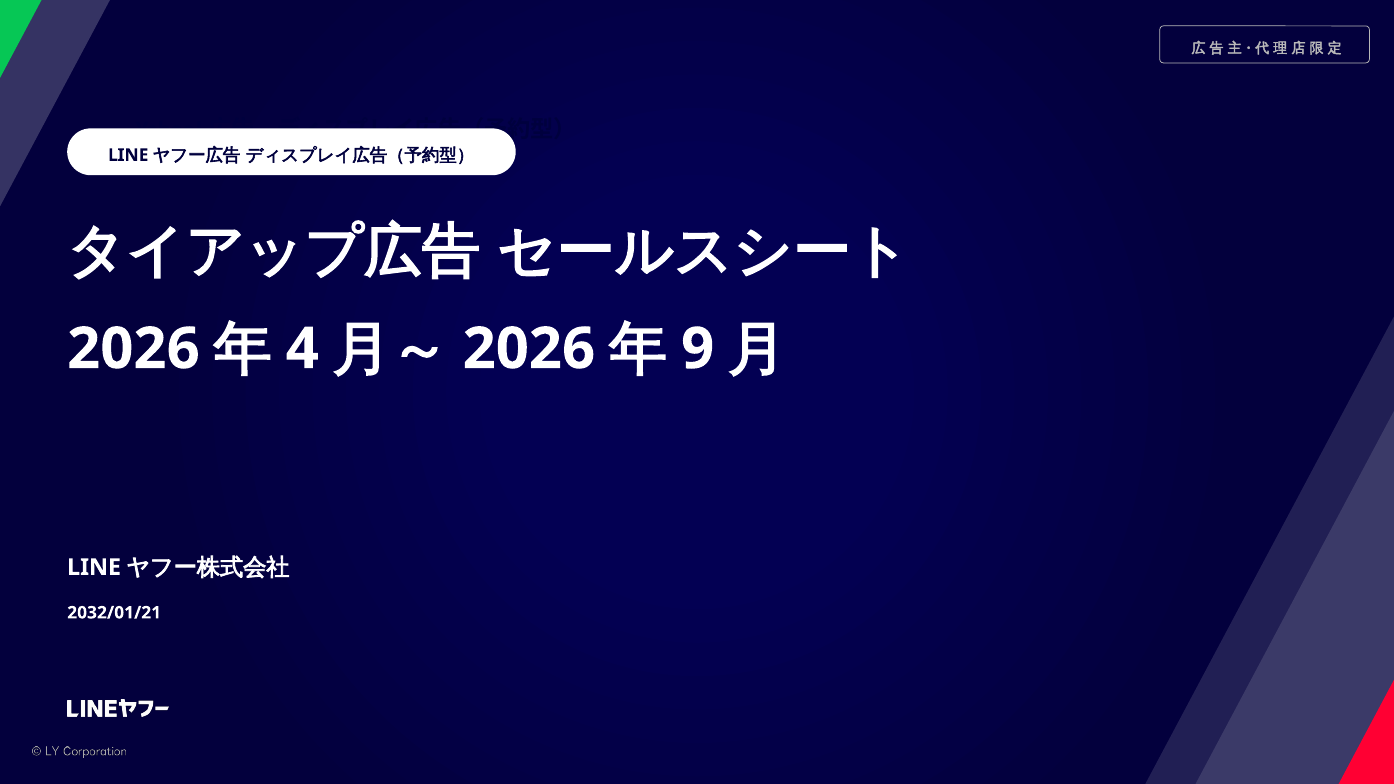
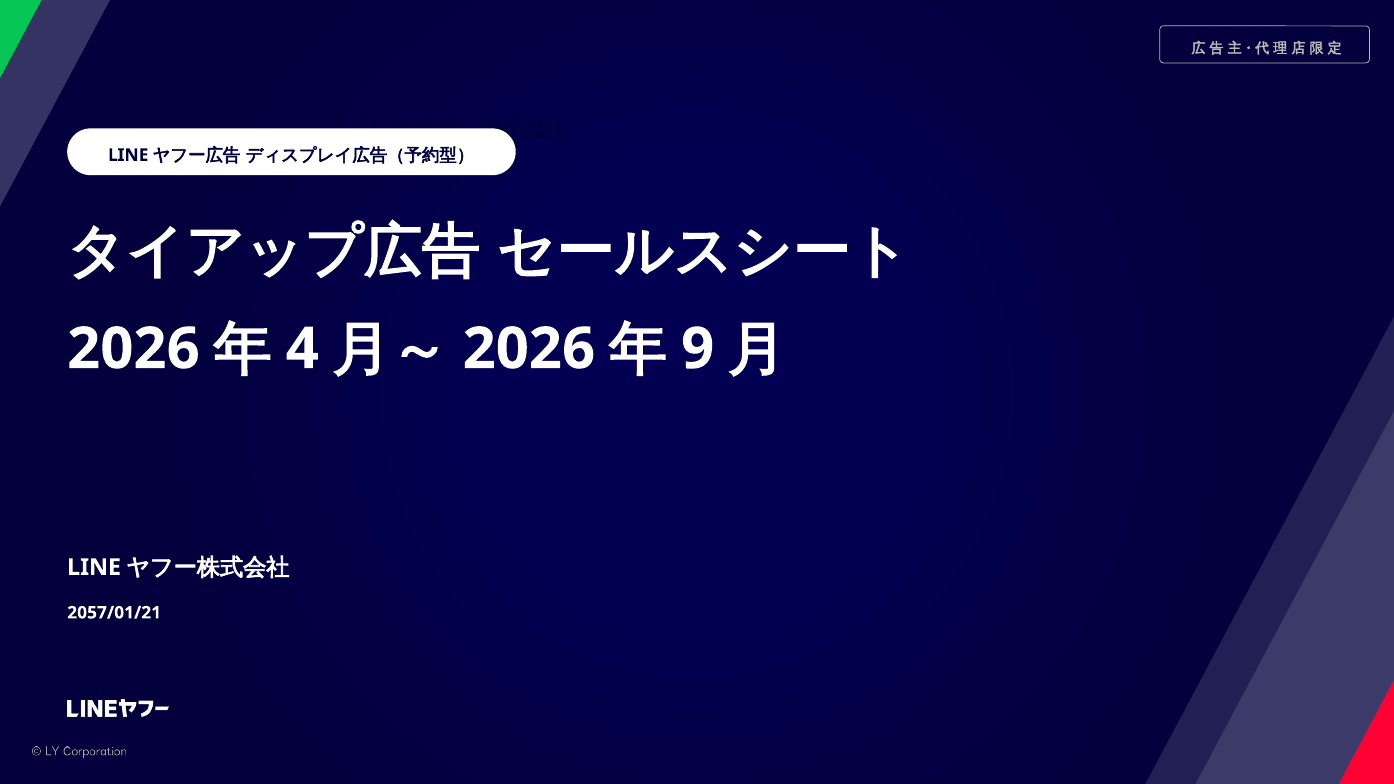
2032/01/21: 2032/01/21 -> 2057/01/21 (114, 613)
